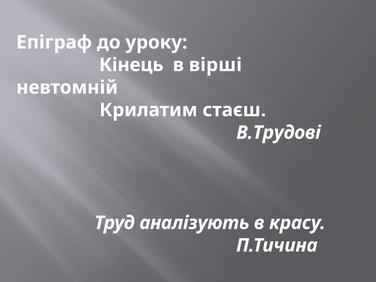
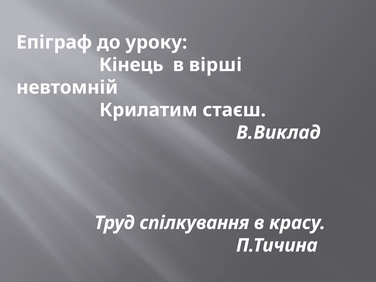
В.Трудові: В.Трудові -> В.Виклад (278, 133)
аналізують: аналізують -> спілкування (194, 223)
